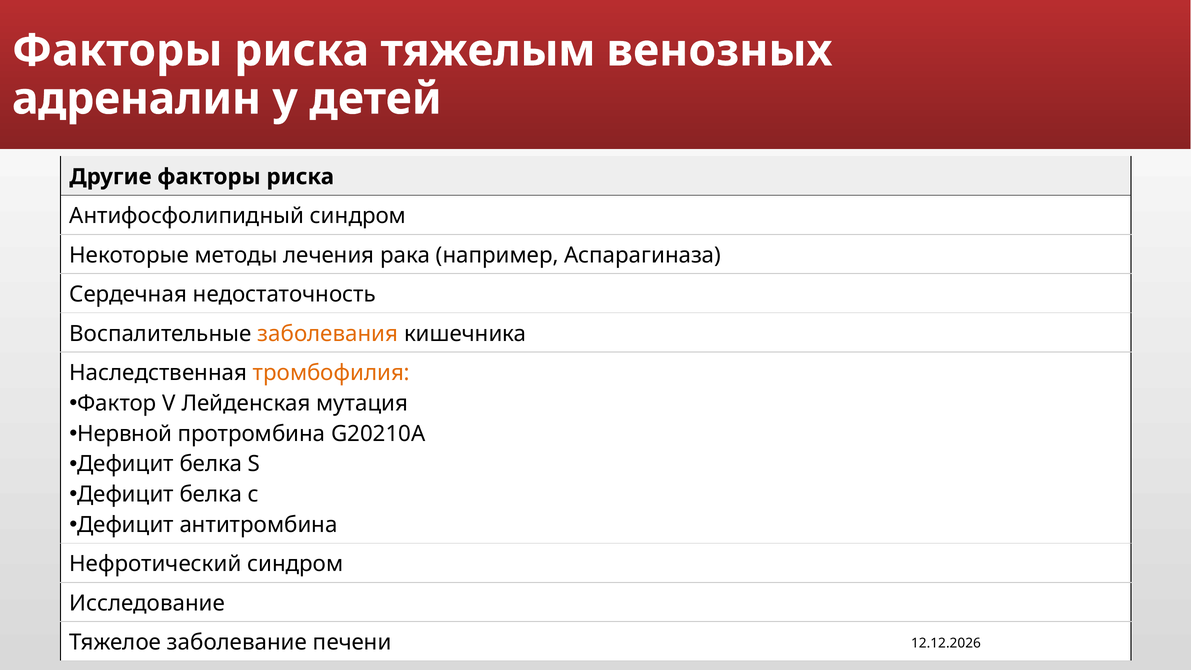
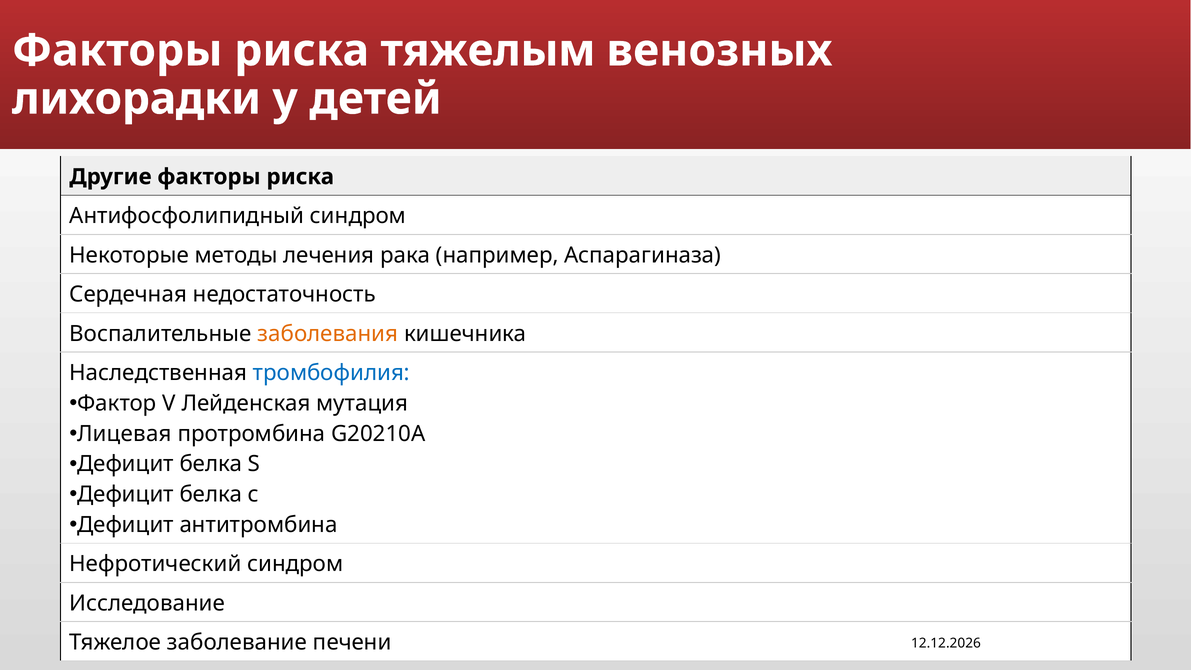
адреналин: адреналин -> лихорадки (137, 99)
тромбофилия colour: orange -> blue (331, 373)
Нервной: Нервной -> Лицевая (124, 434)
